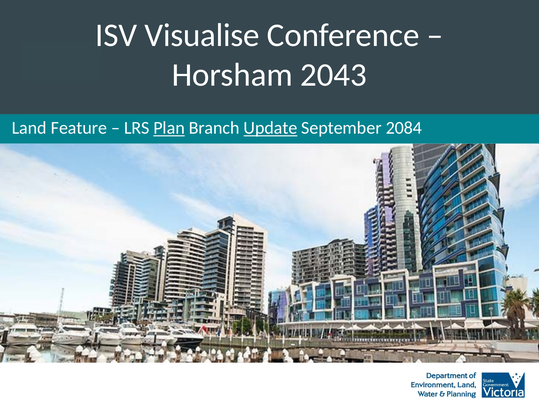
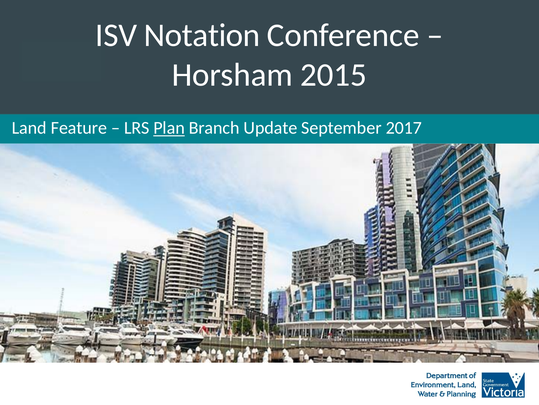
Visualise: Visualise -> Notation (202, 35)
2043: 2043 -> 2015 (334, 75)
Update underline: present -> none (270, 128)
2084: 2084 -> 2017 (404, 128)
